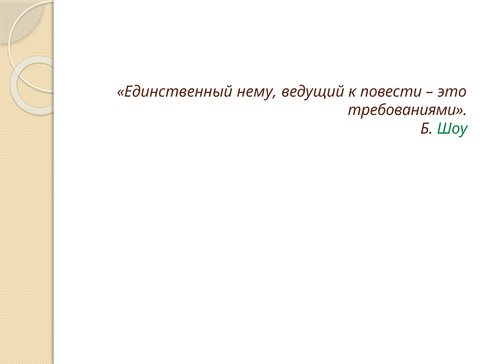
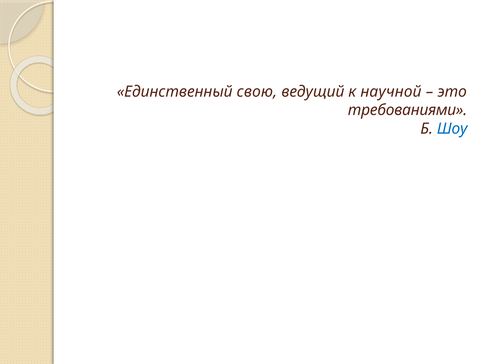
нему: нему -> свою (257, 92)
повести: повести -> научной (391, 92)
Шоу colour: green -> blue (452, 129)
